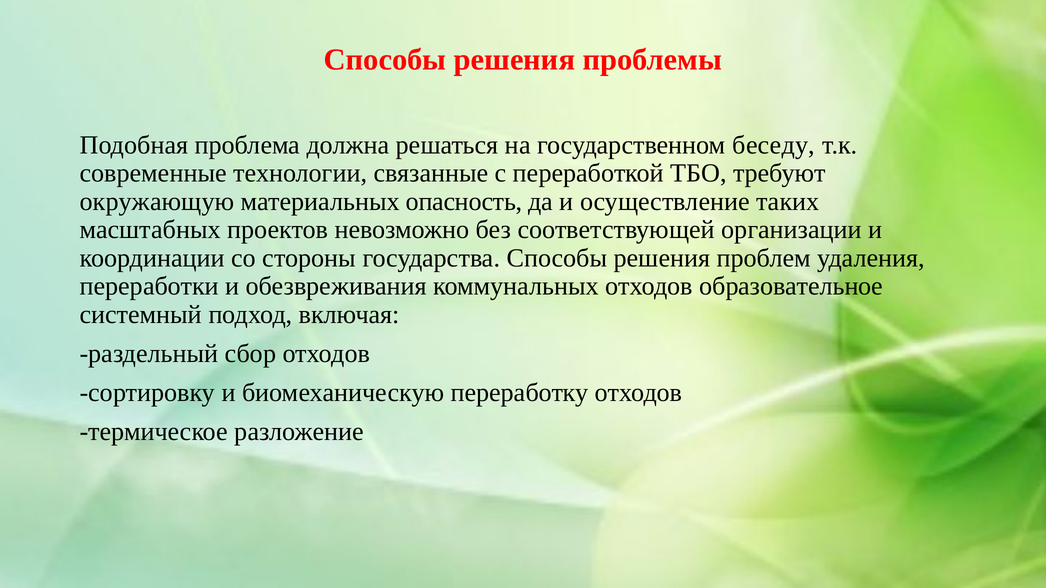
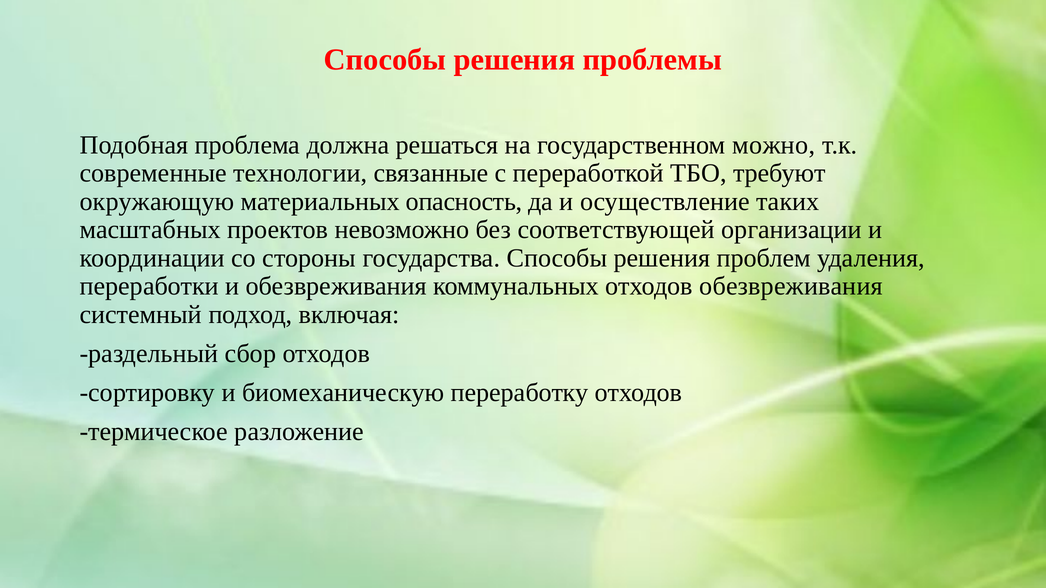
беседу: беседу -> можно (774, 145)
отходов образовательное: образовательное -> обезвреживания (791, 286)
